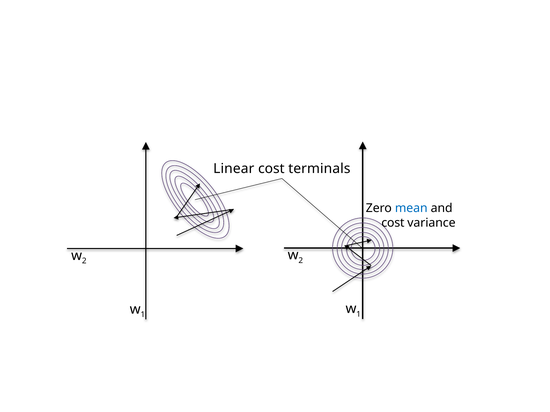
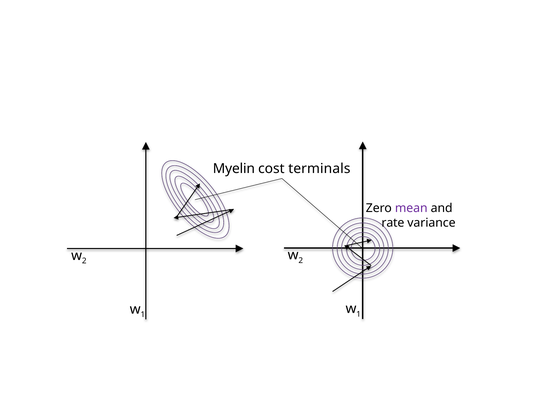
Linear: Linear -> Myelin (234, 169)
mean colour: blue -> purple (411, 208)
cost: cost -> rate (393, 223)
